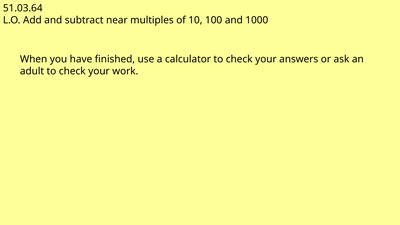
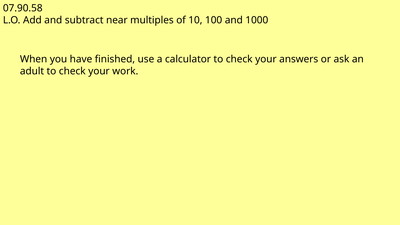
51.03.64: 51.03.64 -> 07.90.58 (23, 8)
